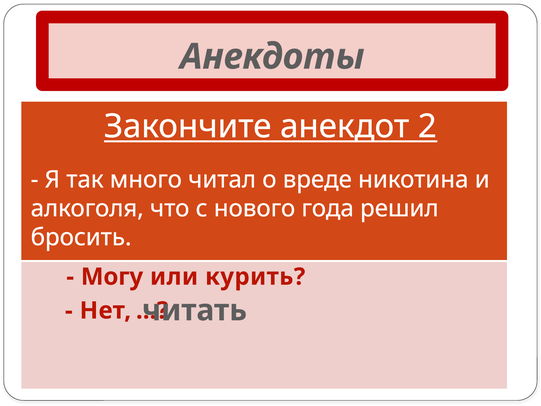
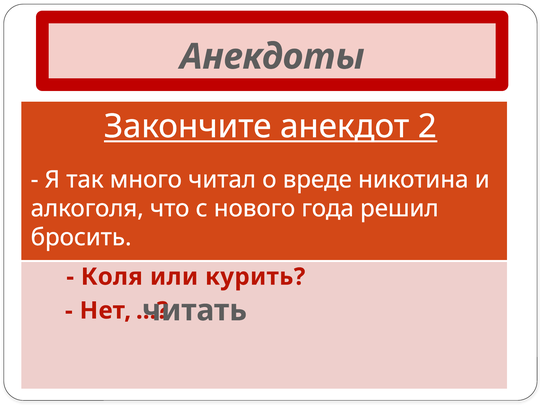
Могу: Могу -> Коля (112, 277)
